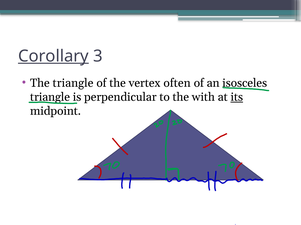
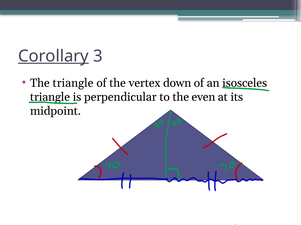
often: often -> down (177, 83)
with: with -> even (203, 97)
its underline: present -> none (237, 97)
